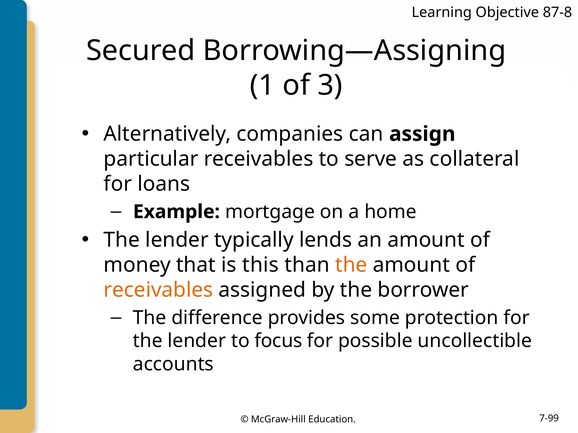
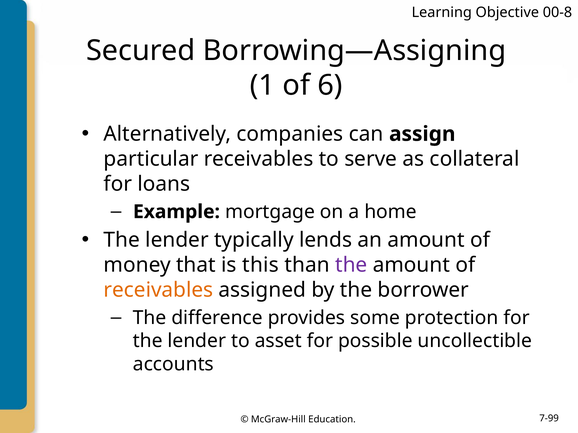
87-8: 87-8 -> 00-8 (557, 12)
3: 3 -> 6 (330, 85)
the colour: orange -> purple (351, 265)
focus: focus -> asset (278, 341)
